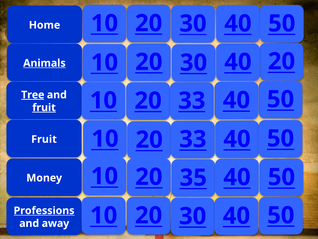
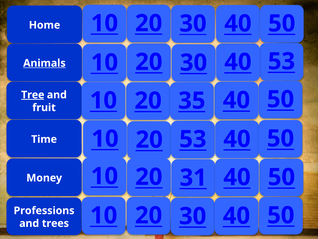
30 20: 20 -> 53 (281, 61)
33: 33 -> 35 (192, 101)
fruit underline: present -> none (44, 107)
33: 33 -> 53 (193, 139)
Fruit: Fruit -> Time (44, 139)
35: 35 -> 31 (193, 177)
Professions underline: present -> none (44, 210)
away: away -> trees (55, 223)
